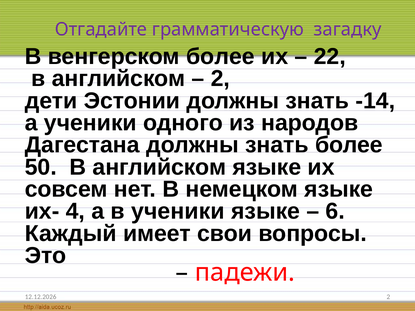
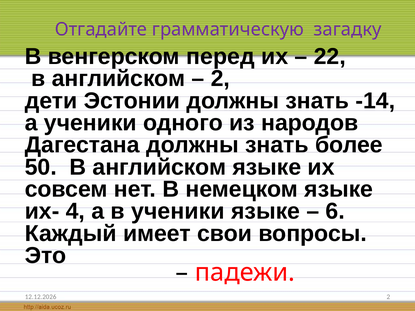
венгерском более: более -> перед (220, 57)
